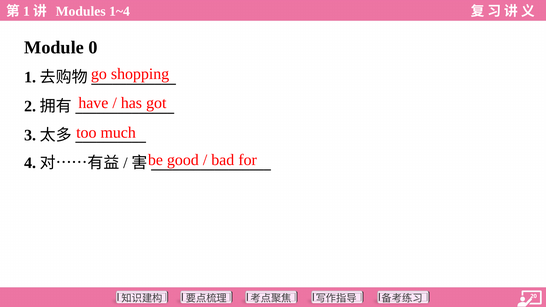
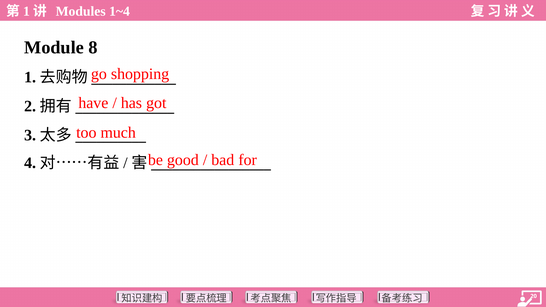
0: 0 -> 8 (93, 48)
